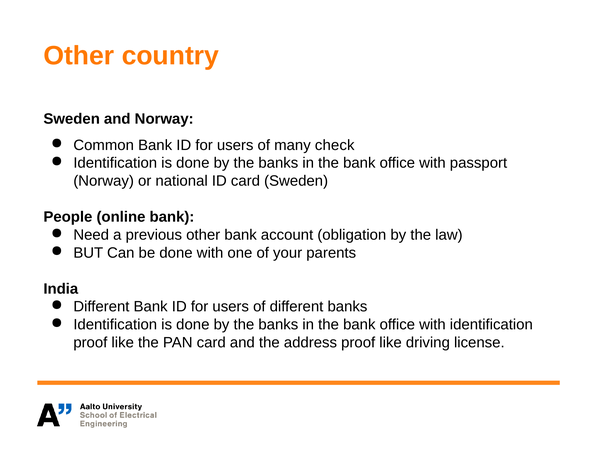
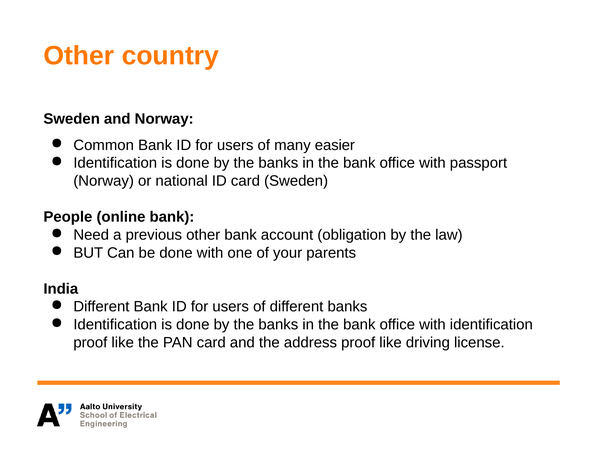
check: check -> easier (335, 145)
